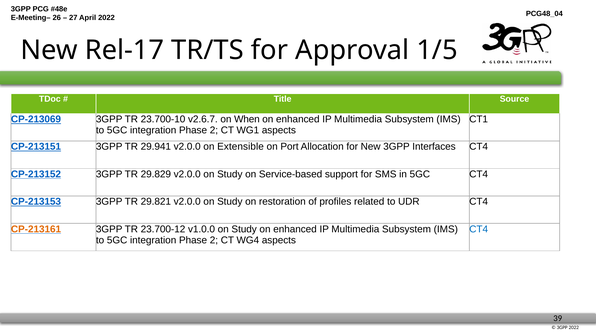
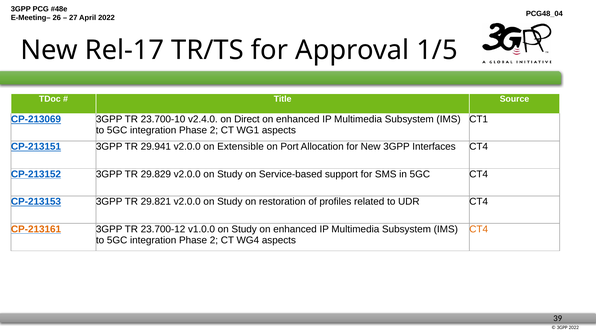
v2.6.7: v2.6.7 -> v2.4.0 (203, 119)
When: When -> Direct (247, 119)
CT4 colour: blue -> orange (479, 229)
